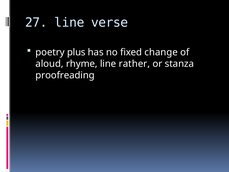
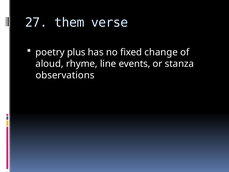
27 line: line -> them (69, 22)
rather: rather -> events (134, 64)
proofreading: proofreading -> observations (65, 75)
